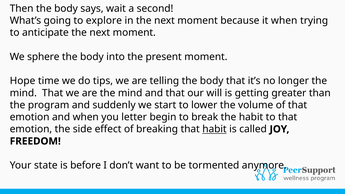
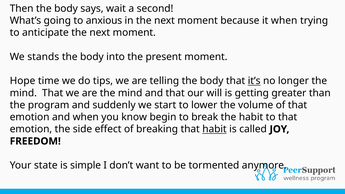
explore: explore -> anxious (104, 21)
sphere: sphere -> stands (43, 57)
it’s underline: none -> present (254, 81)
letter: letter -> know (134, 117)
before: before -> simple (86, 165)
